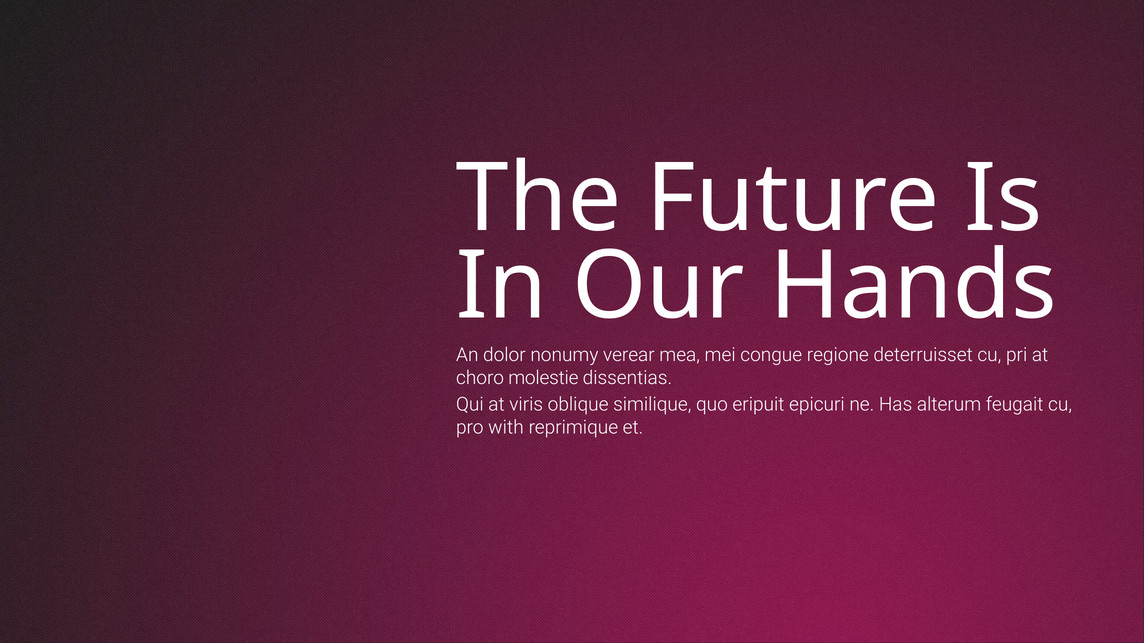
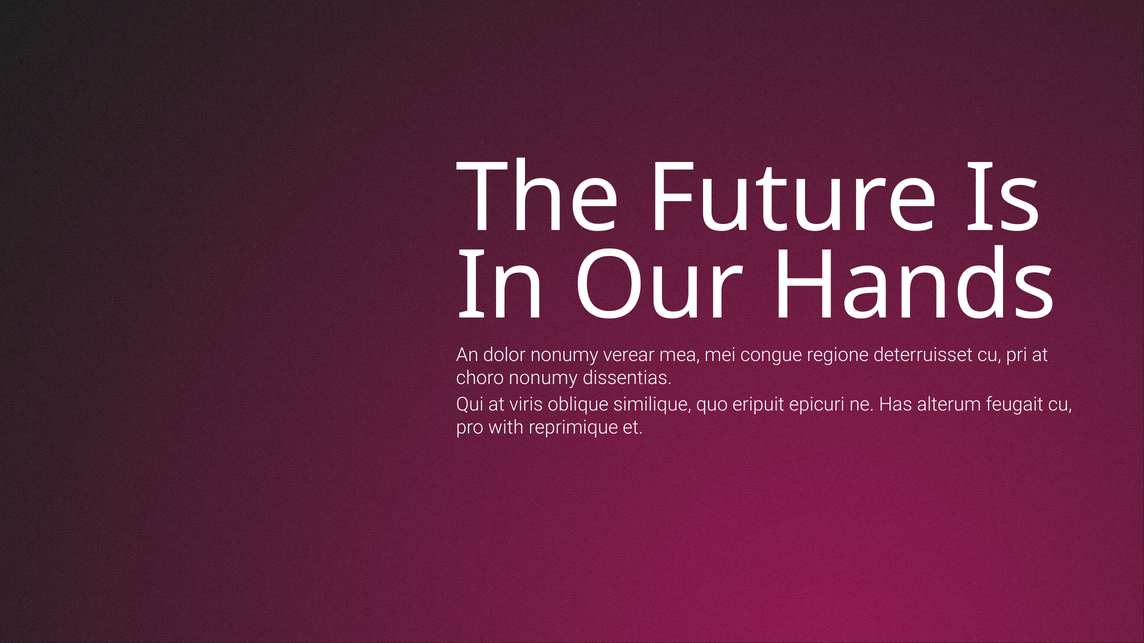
choro molestie: molestie -> nonumy (543, 378)
